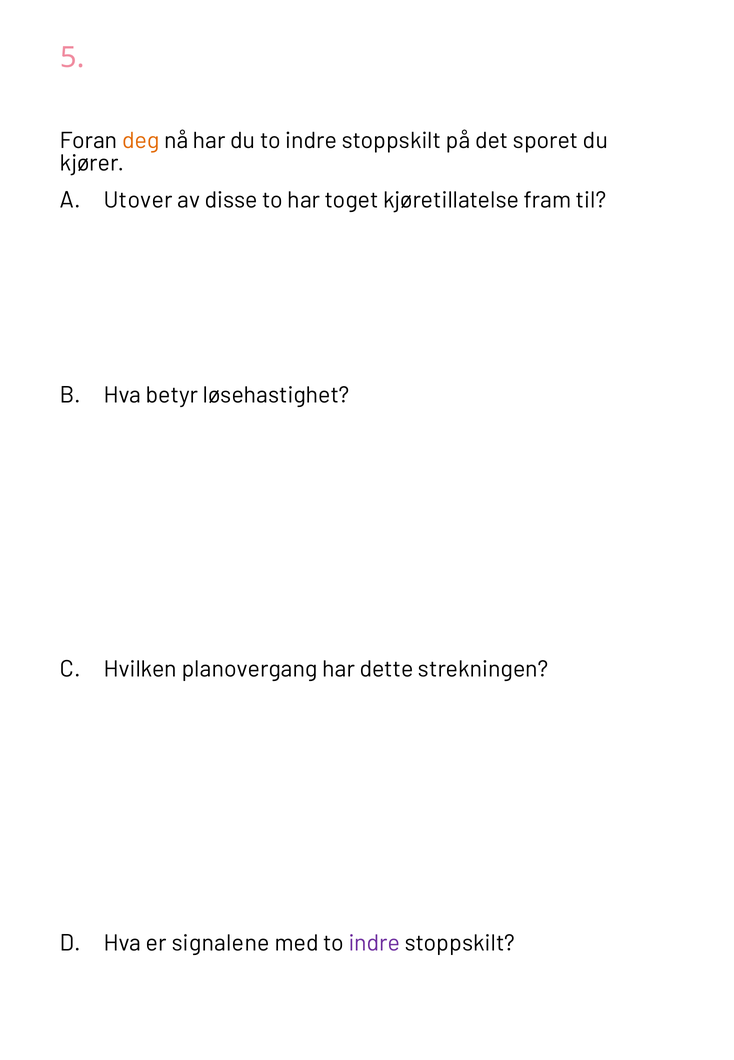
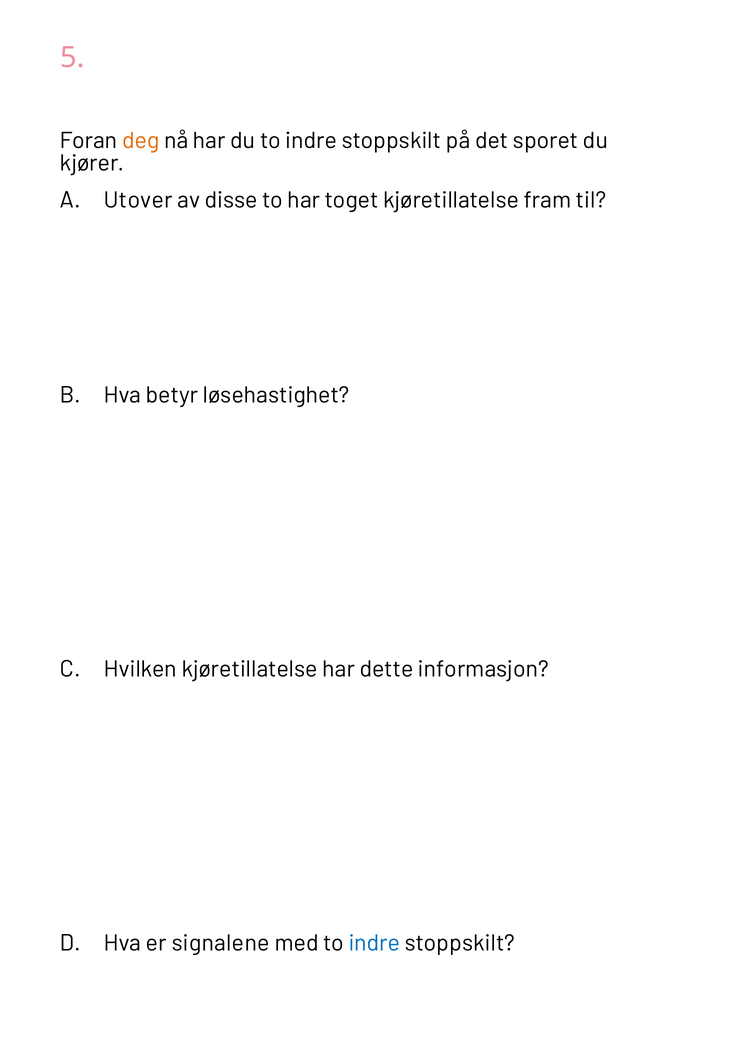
Hvilken planovergang: planovergang -> kjøretillatelse (250, 669)
strekningen: strekningen -> informasjon (483, 669)
indre colour: purple -> blue (374, 944)
